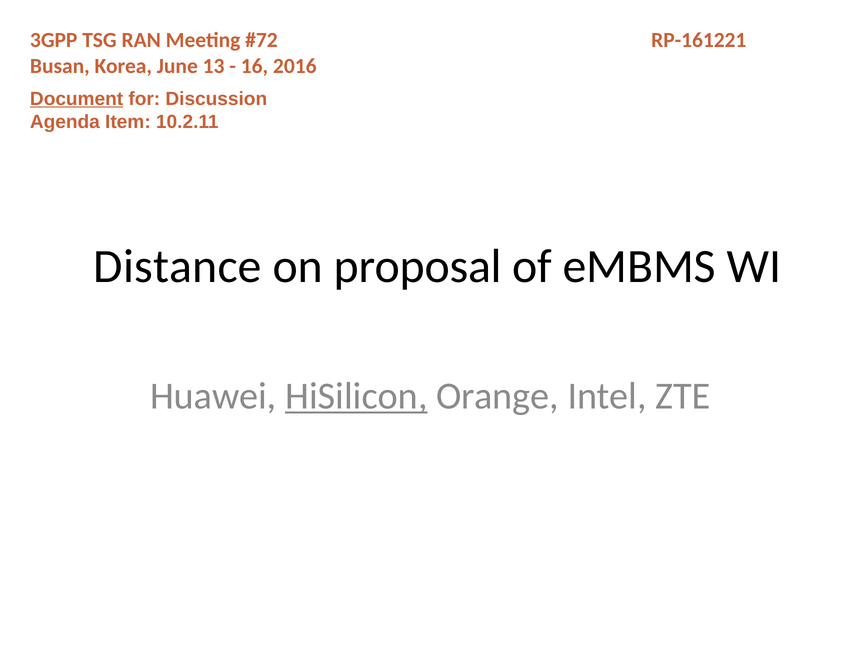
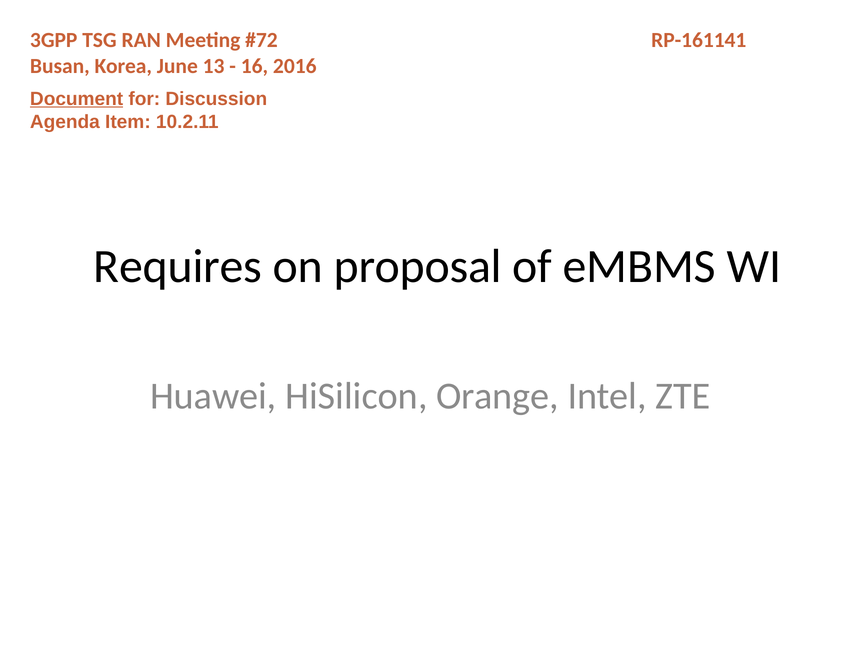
RP-161221: RP-161221 -> RP-161141 (699, 40)
Distance: Distance -> Requires (178, 266)
HiSilicon underline: present -> none (356, 396)
